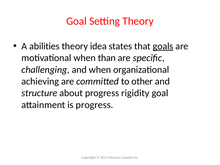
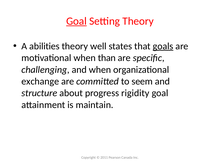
Goal underline: none -> present (76, 21)
idea: idea -> well (98, 46)
achieving: achieving -> exchange (40, 81)
other: other -> seem (142, 81)
is progress: progress -> maintain (95, 105)
